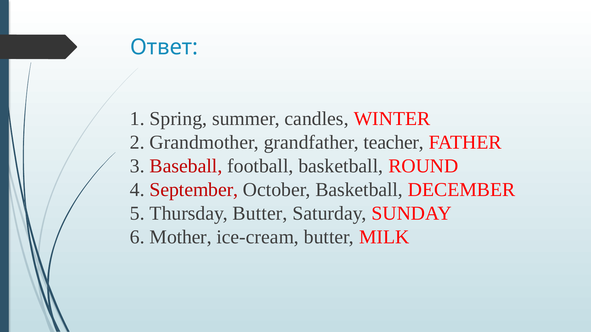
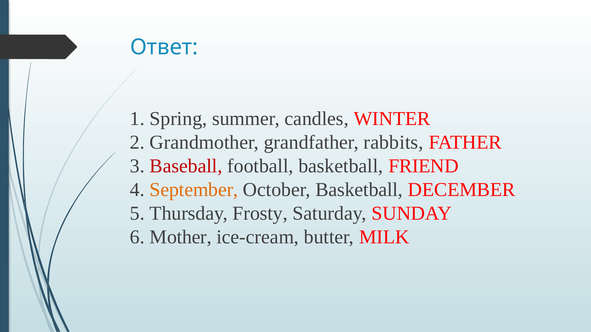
teacher: teacher -> rabbits (394, 143)
ROUND: ROUND -> FRIEND (423, 166)
September colour: red -> orange (194, 190)
Thursday Butter: Butter -> Frosty (260, 214)
